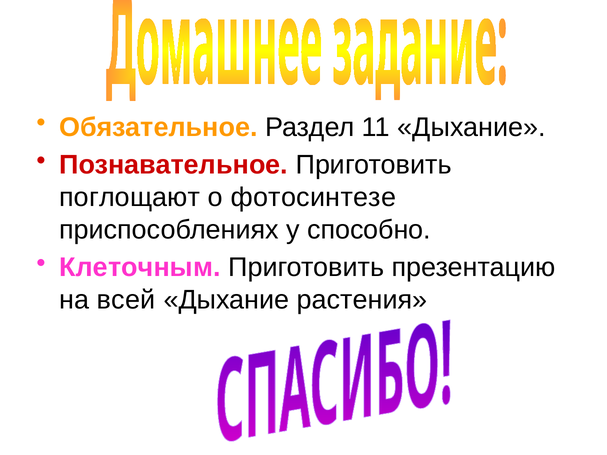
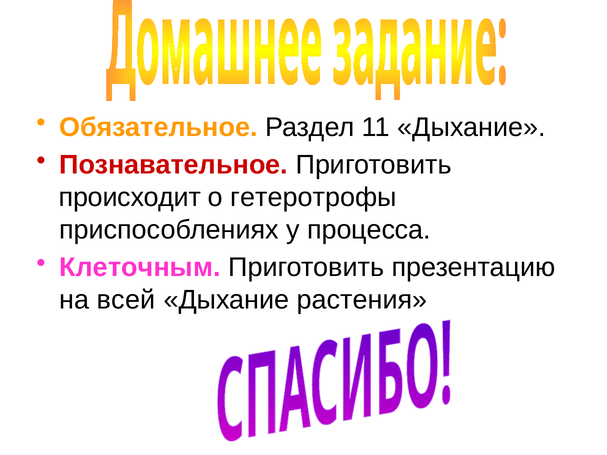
поглощают: поглощают -> происходит (130, 198)
фотосинтезе: фотосинтезе -> гетеротрофы (314, 198)
способно: способно -> процесса (369, 230)
